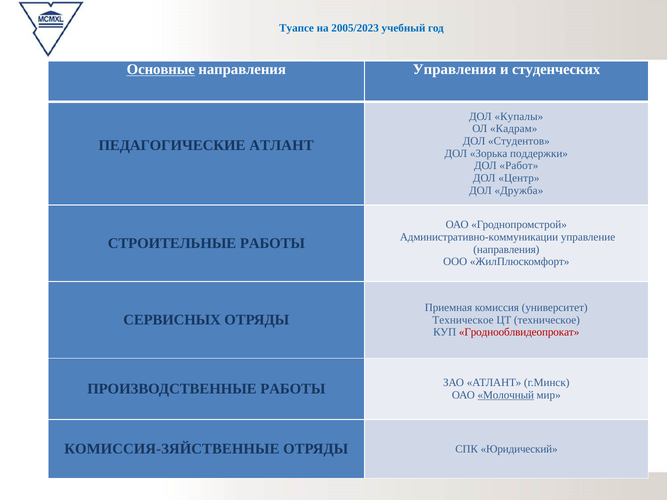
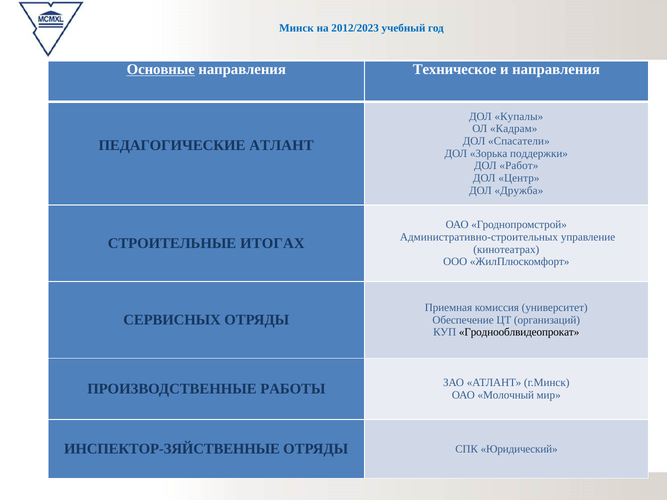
Туапсе: Туапсе -> Минск (297, 28)
2005/2023: 2005/2023 -> 2012/2023 (355, 28)
Управления: Управления -> Техническое (455, 69)
и студенческих: студенческих -> направления (556, 69)
Студентов: Студентов -> Спасатели (519, 141)
Административно-коммуникации: Административно-коммуникации -> Административно-строительных (479, 237)
СТРОИТЕЛЬНЫЕ РАБОТЫ: РАБОТЫ -> ИТОГАХ (272, 243)
направления: направления -> кинотеатрах (506, 250)
Техническое: Техническое -> Обеспечение (463, 320)
ЦТ техническое: техническое -> организаций (547, 320)
Гроднооблвидеопрокат colour: red -> black (519, 332)
Молочный underline: present -> none (506, 395)
КОМИССИЯ-ЗЯЙСТВЕННЫЕ: КОМИССИЯ-ЗЯЙСТВЕННЫЕ -> ИНСПЕКТОР-ЗЯЙСТВЕННЫЕ (172, 449)
